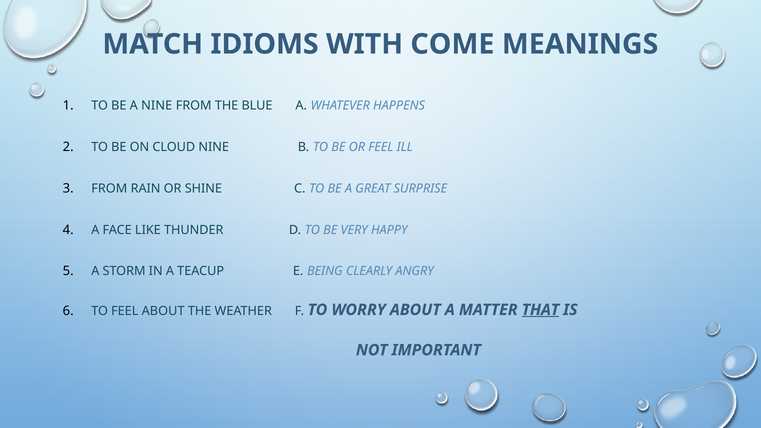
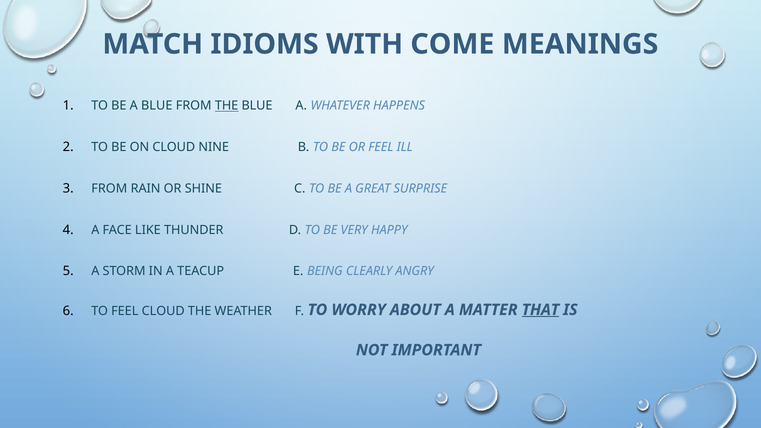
A NINE: NINE -> BLUE (157, 106)
THE underline: none -> present (227, 106)
FEEL ABOUT: ABOUT -> CLOUD (163, 311)
